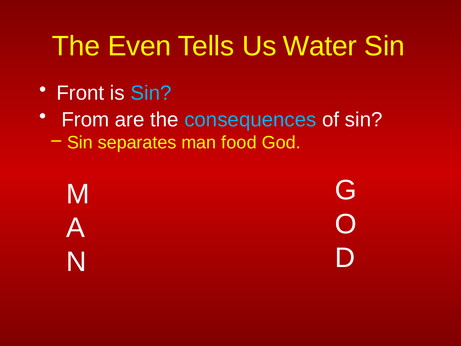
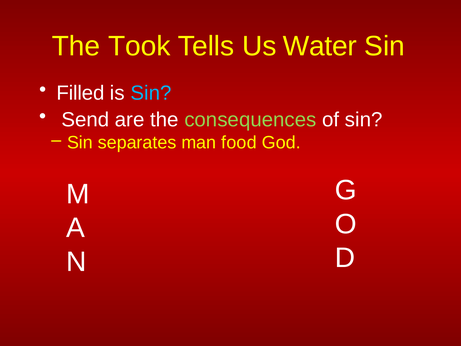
Even: Even -> Took (139, 46)
Front: Front -> Filled (80, 93)
From: From -> Send (85, 120)
consequences colour: light blue -> light green (250, 120)
